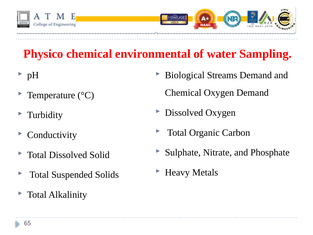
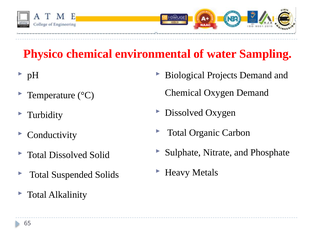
Streams: Streams -> Projects (222, 75)
